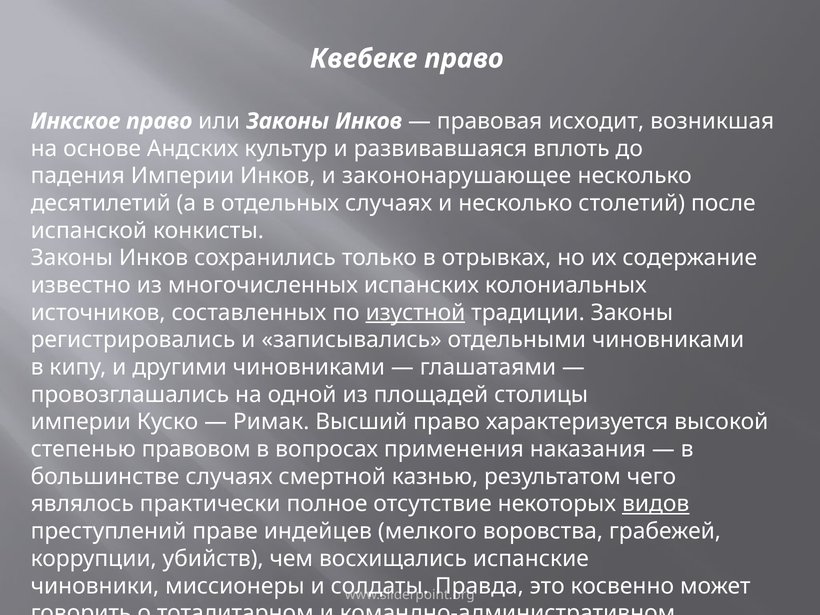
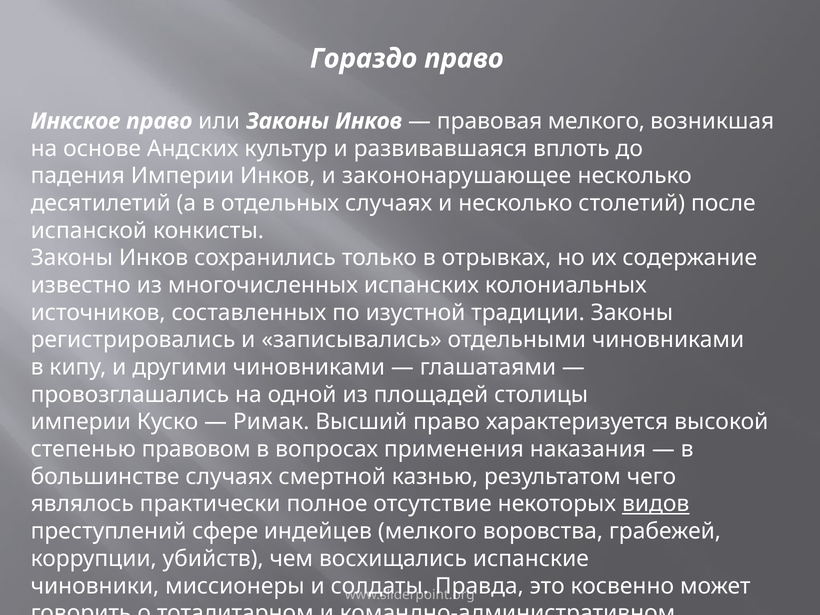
Квебеке: Квебеке -> Гораздо (364, 59)
правовая исходит: исходит -> мелкого (596, 121)
изустной underline: present -> none (415, 313)
праве: праве -> сфере (225, 531)
